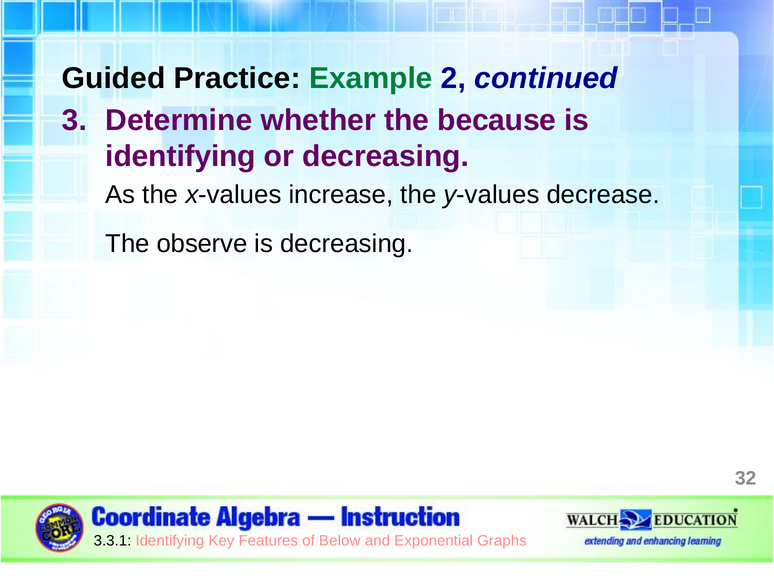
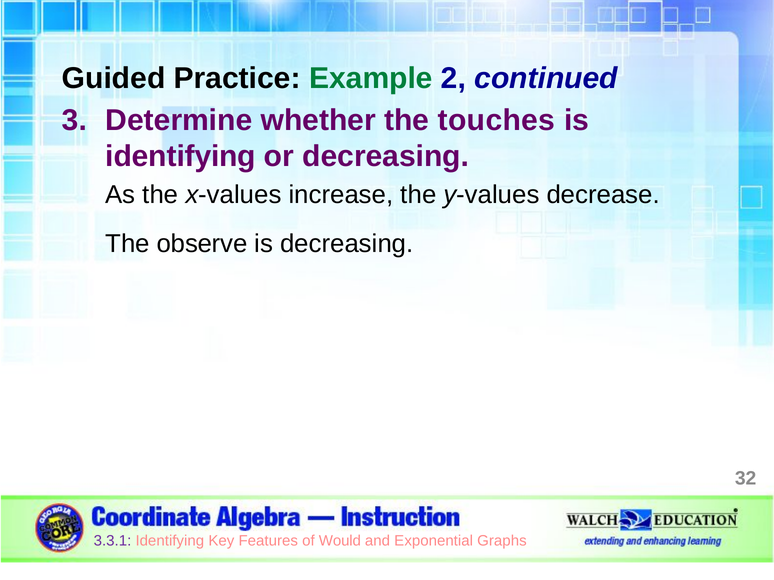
because: because -> touches (497, 120)
3.3.1 colour: black -> purple (113, 541)
Below: Below -> Would (340, 541)
